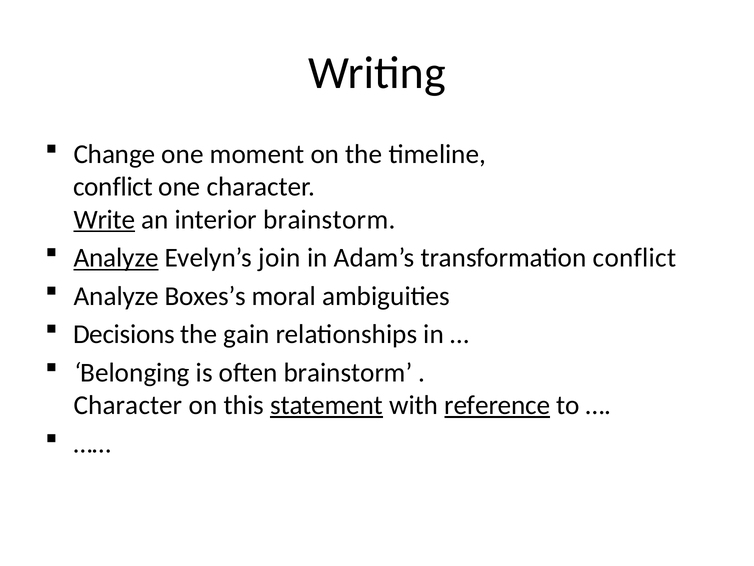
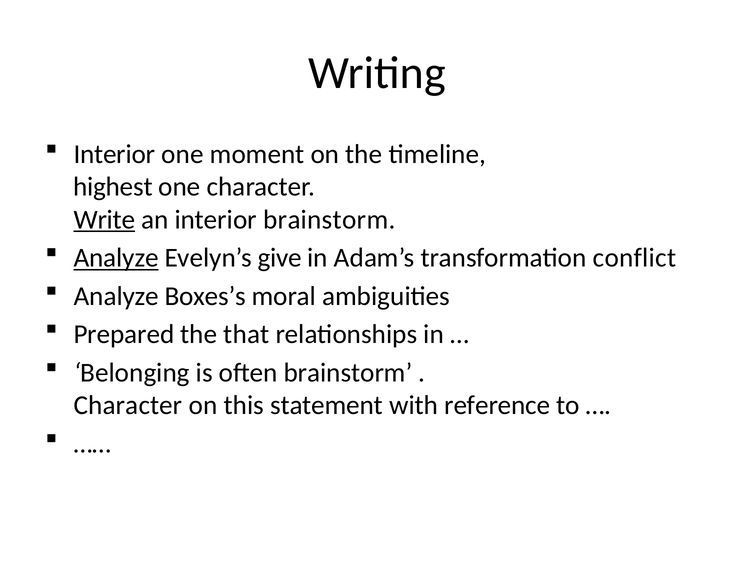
Change: Change -> Interior (114, 154)
conflict: conflict -> highest (113, 187)
join: join -> give (280, 258)
Decisions: Decisions -> Prepared (124, 334)
gain: gain -> that (246, 334)
statement underline: present -> none (327, 405)
reference underline: present -> none (497, 405)
